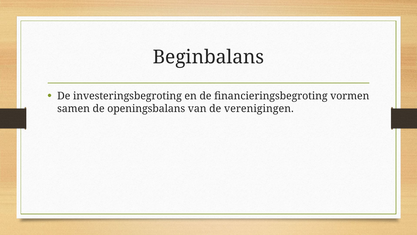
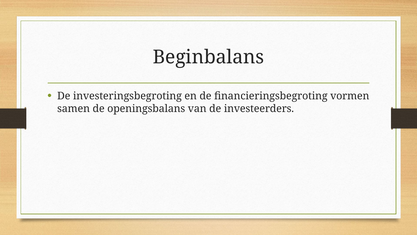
verenigingen: verenigingen -> investeerders (259, 109)
